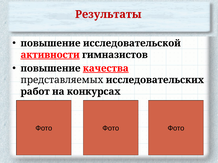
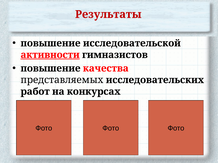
качества underline: present -> none (106, 69)
